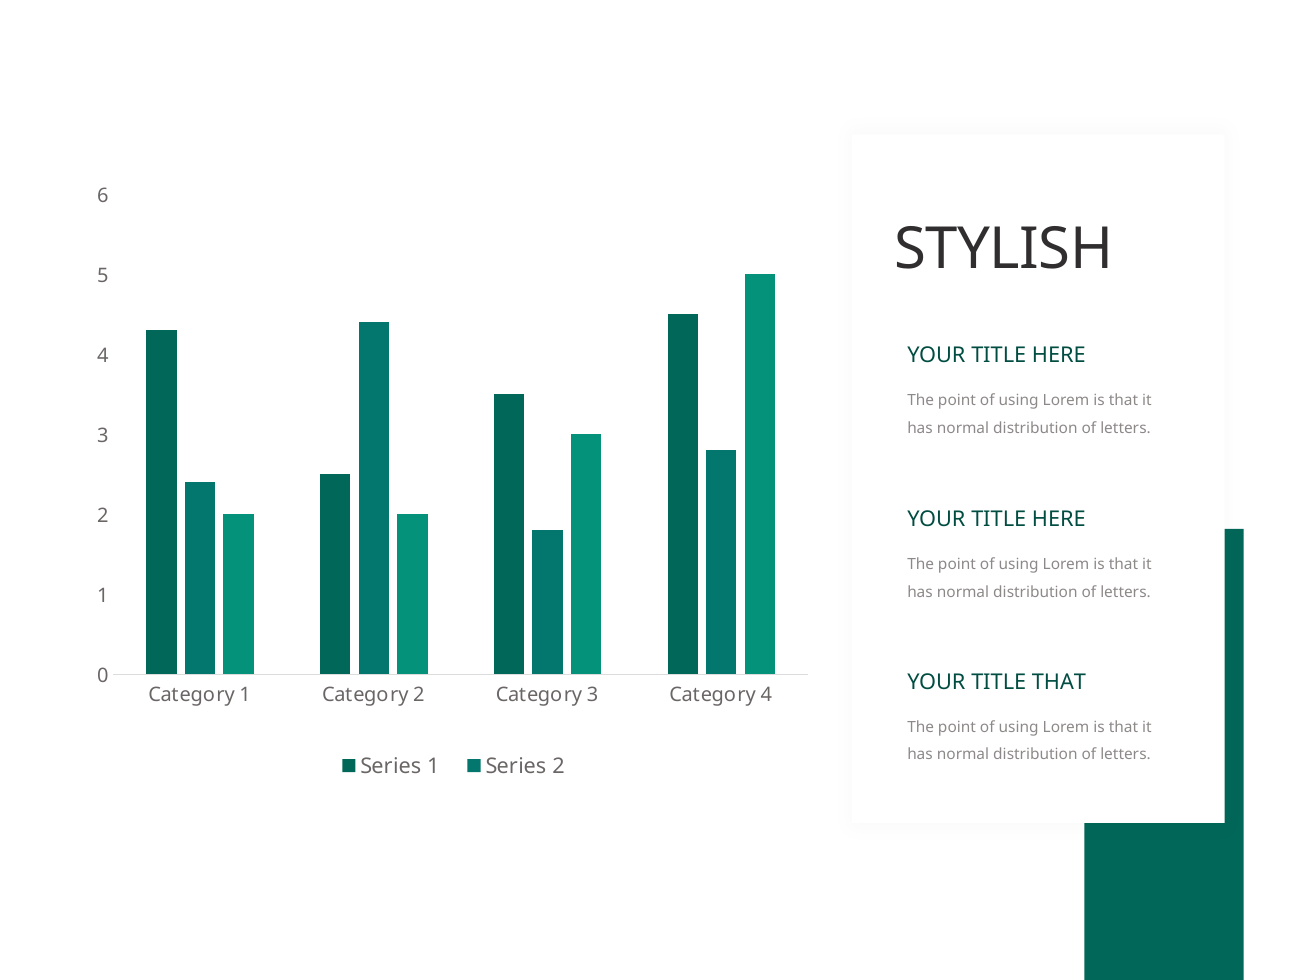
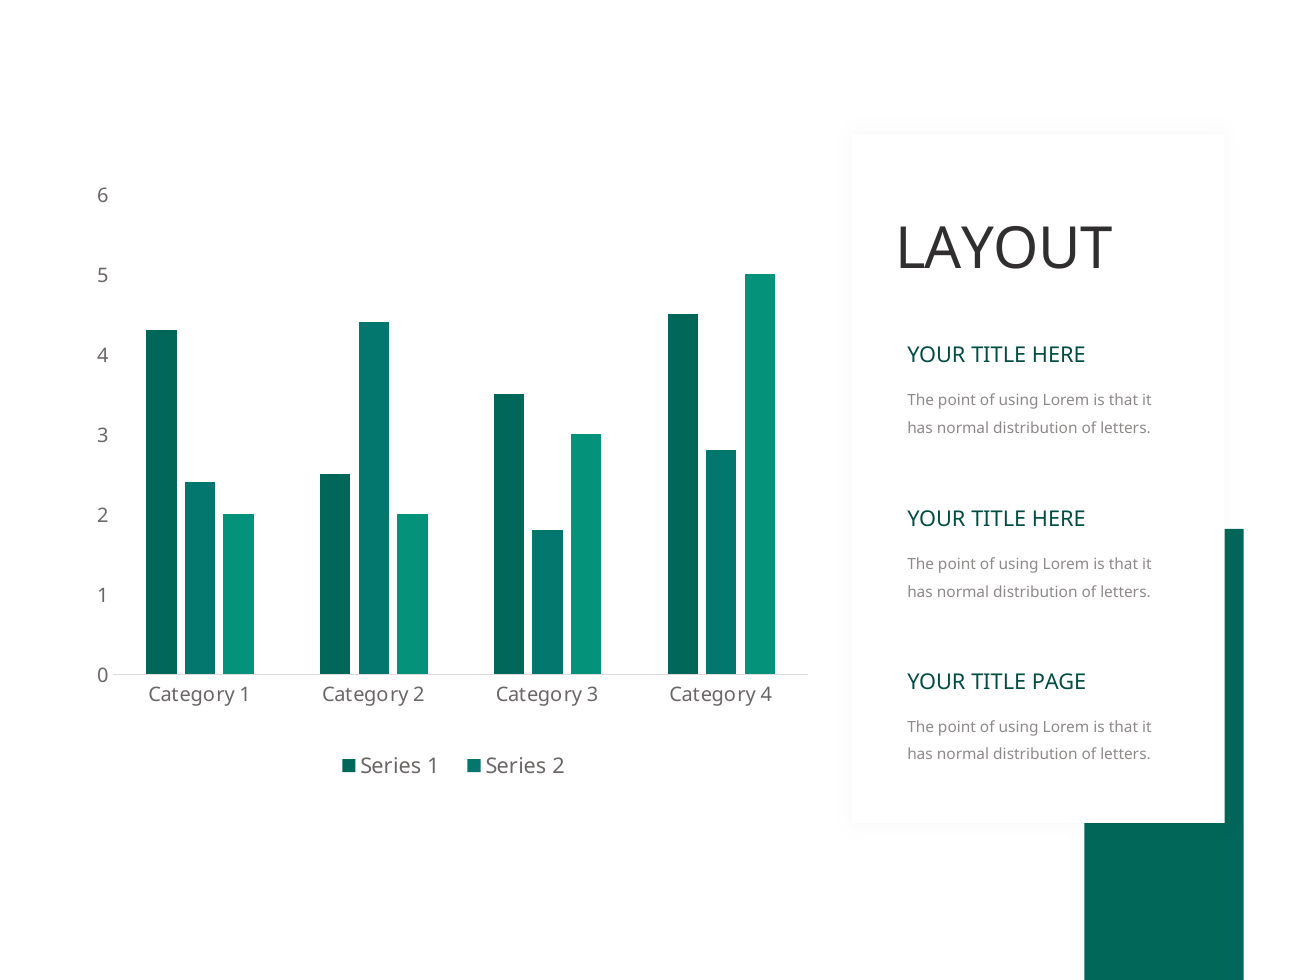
STYLISH: STYLISH -> LAYOUT (1004, 250)
TITLE THAT: THAT -> PAGE (1059, 683)
